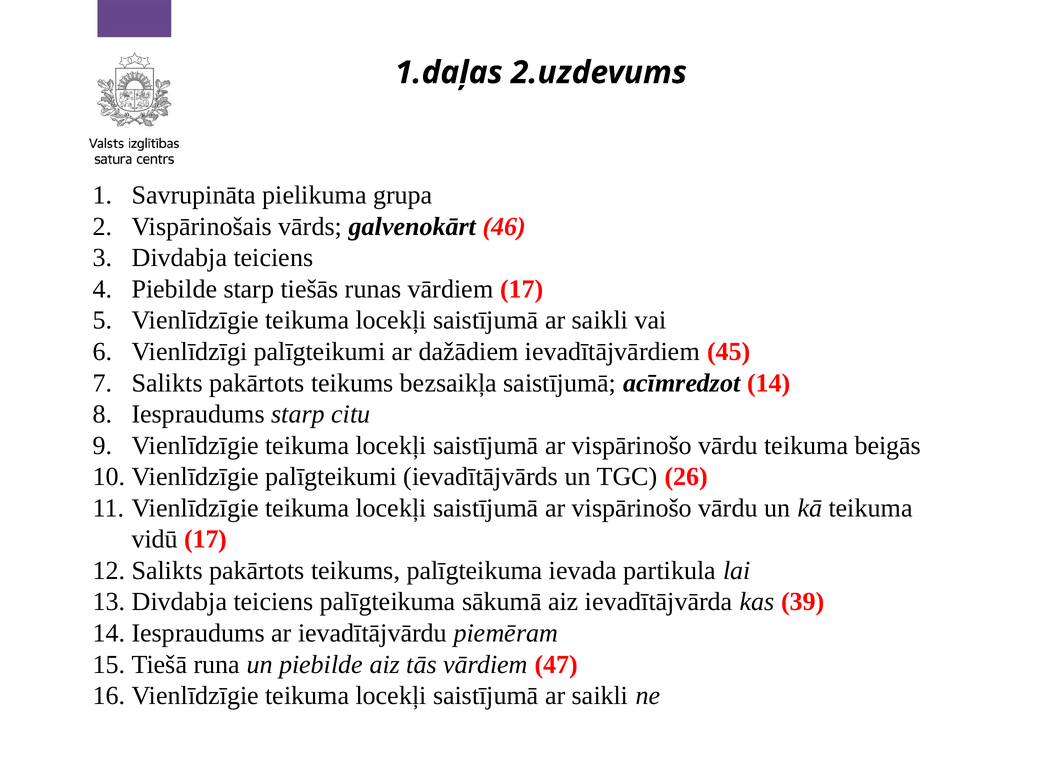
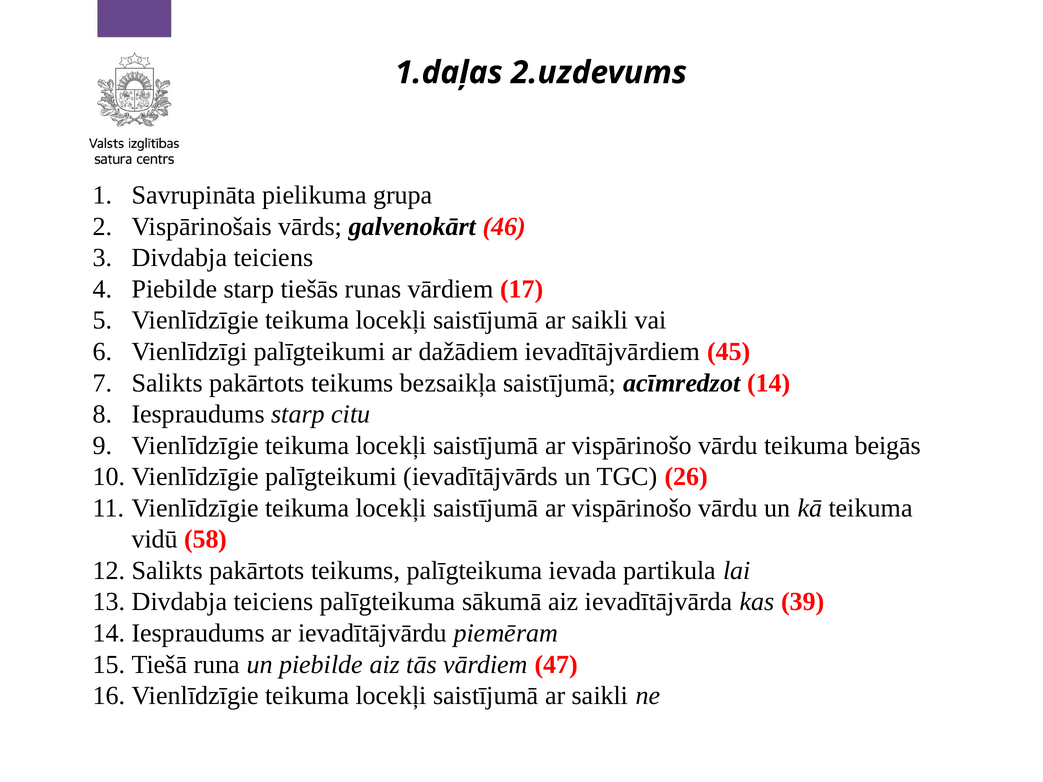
vidū 17: 17 -> 58 (206, 540)
